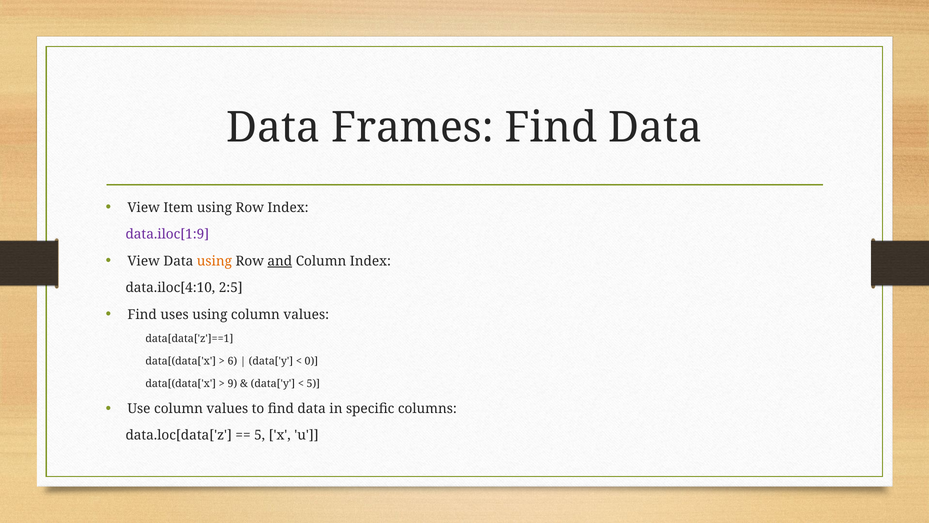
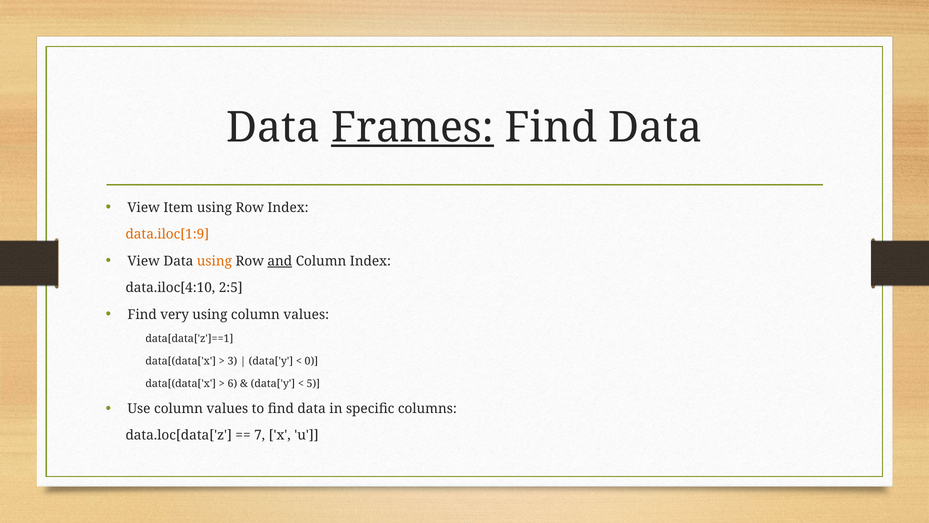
Frames underline: none -> present (413, 127)
data.iloc[1:9 colour: purple -> orange (167, 234)
uses: uses -> very (175, 314)
6: 6 -> 3 (232, 361)
9: 9 -> 6 (232, 383)
5: 5 -> 7 (260, 435)
